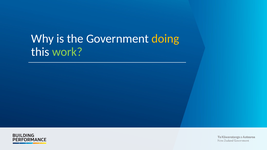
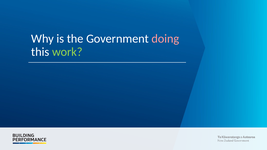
doing colour: yellow -> pink (165, 39)
